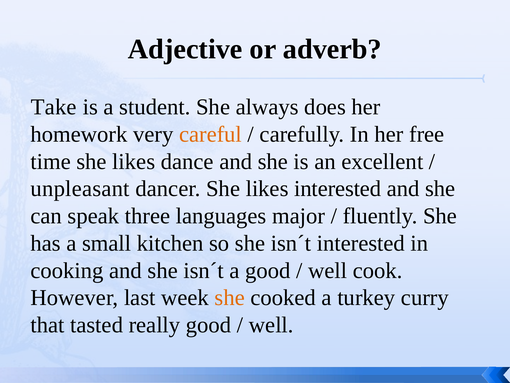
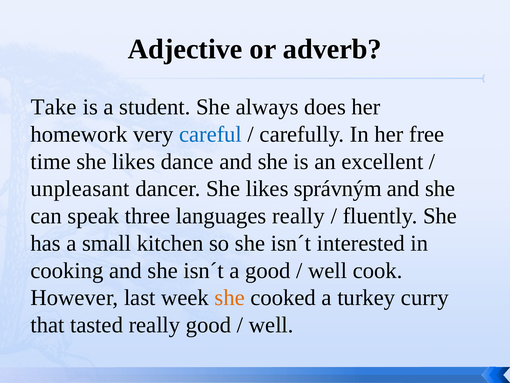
careful colour: orange -> blue (211, 134)
likes interested: interested -> správným (338, 189)
languages major: major -> really (298, 216)
